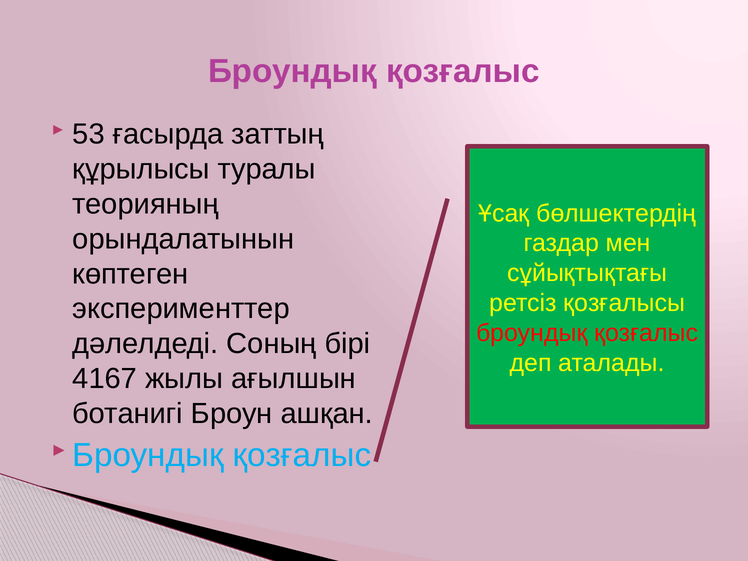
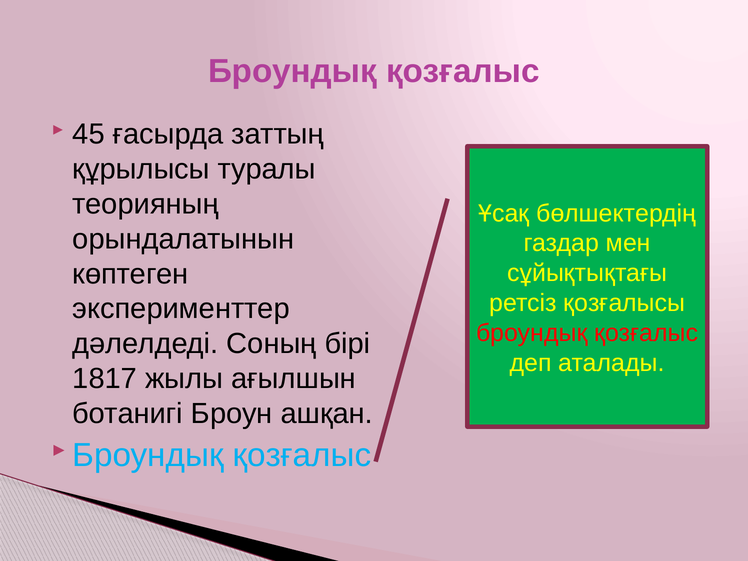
53: 53 -> 45 (89, 134)
4167: 4167 -> 1817 (105, 379)
